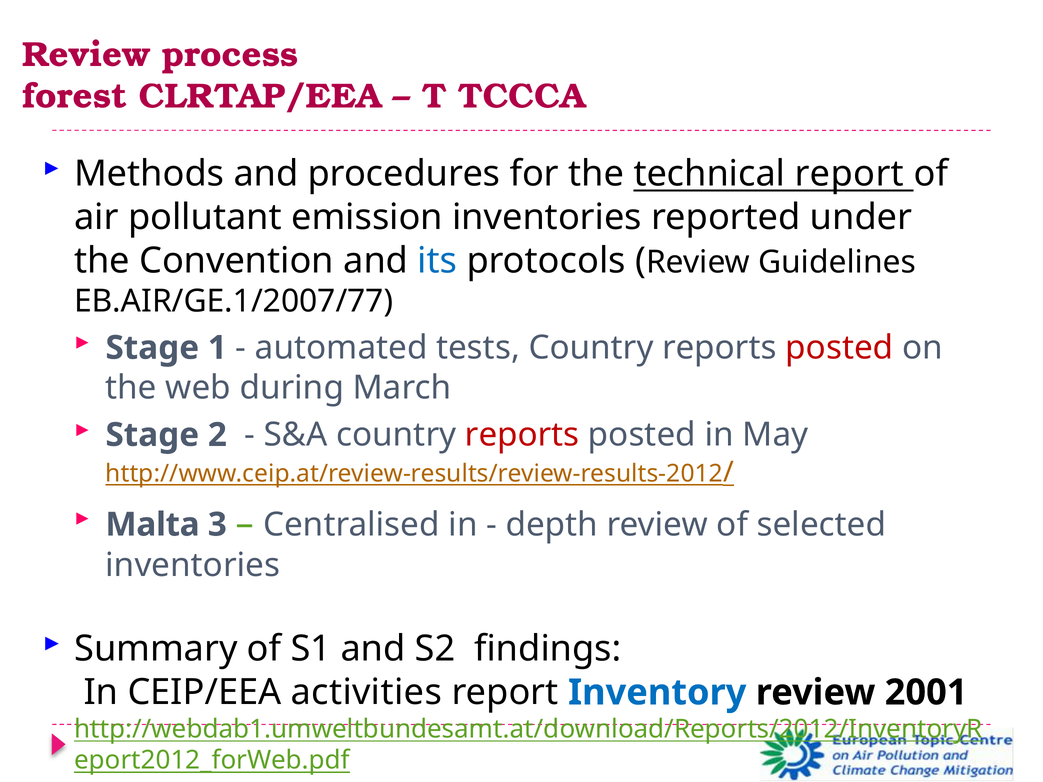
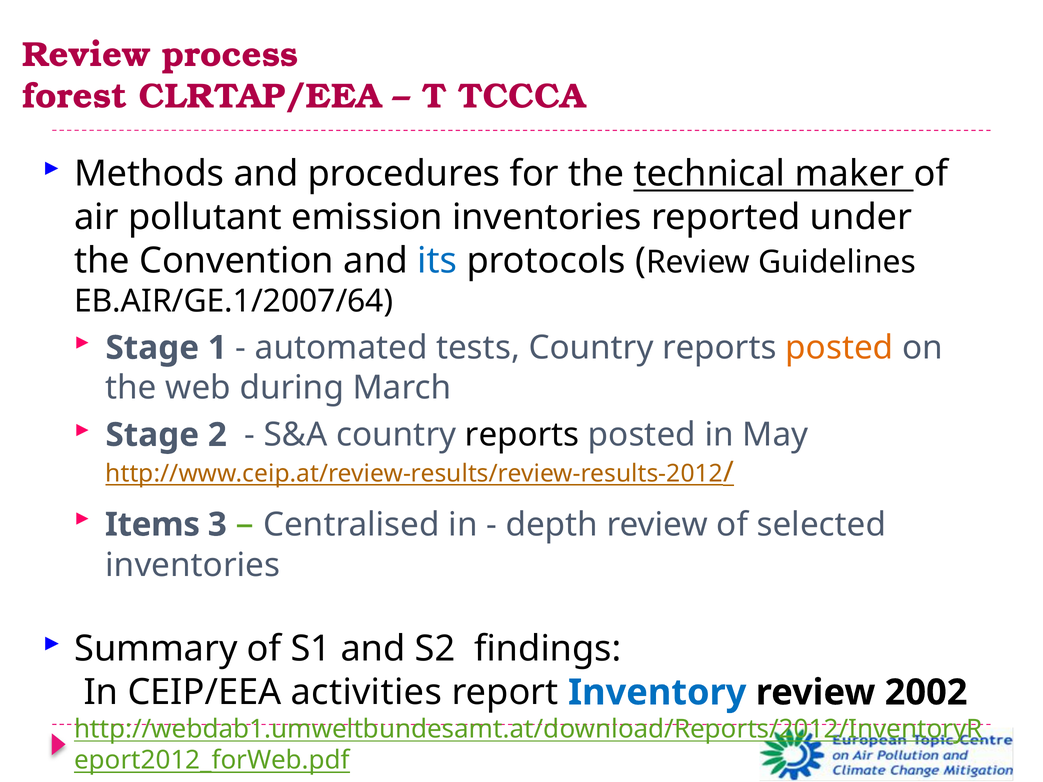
technical report: report -> maker (849, 174)
EB.AIR/GE.1/2007/77: EB.AIR/GE.1/2007/77 -> EB.AIR/GE.1/2007/64 (234, 302)
posted colour: red -> orange (839, 348)
reports colour: red -> black (522, 435)
Malta: Malta -> Items (152, 525)
2001: 2001 -> 2002 (926, 693)
